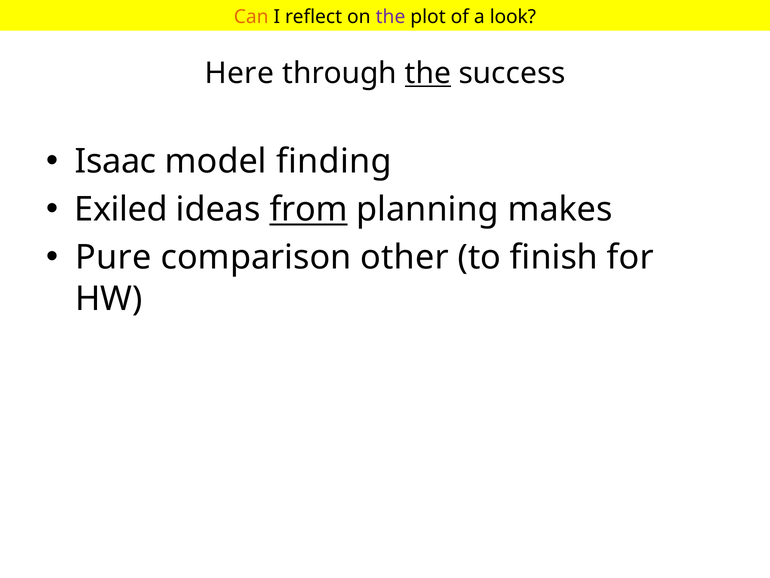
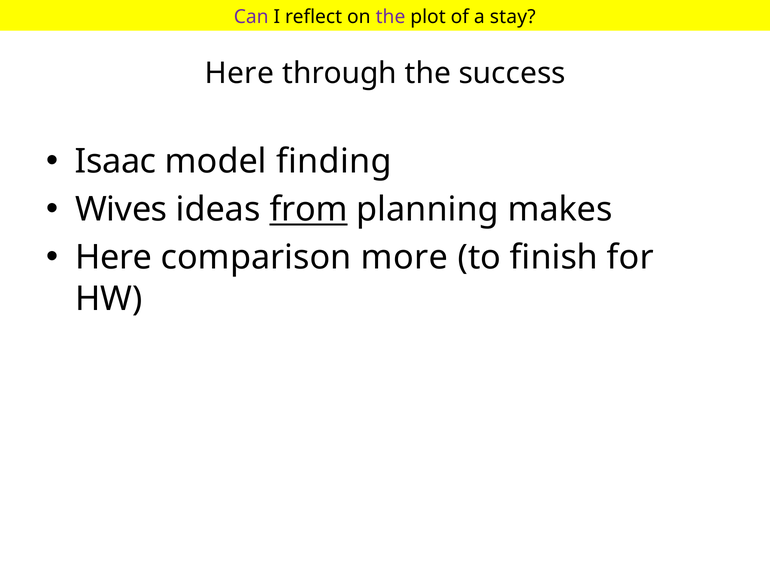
Can colour: orange -> purple (251, 17)
look: look -> stay (513, 17)
the underline: present -> none (428, 73)
Exiled: Exiled -> Wives (121, 209)
Pure: Pure -> Here (114, 257)
other: other -> more (404, 257)
